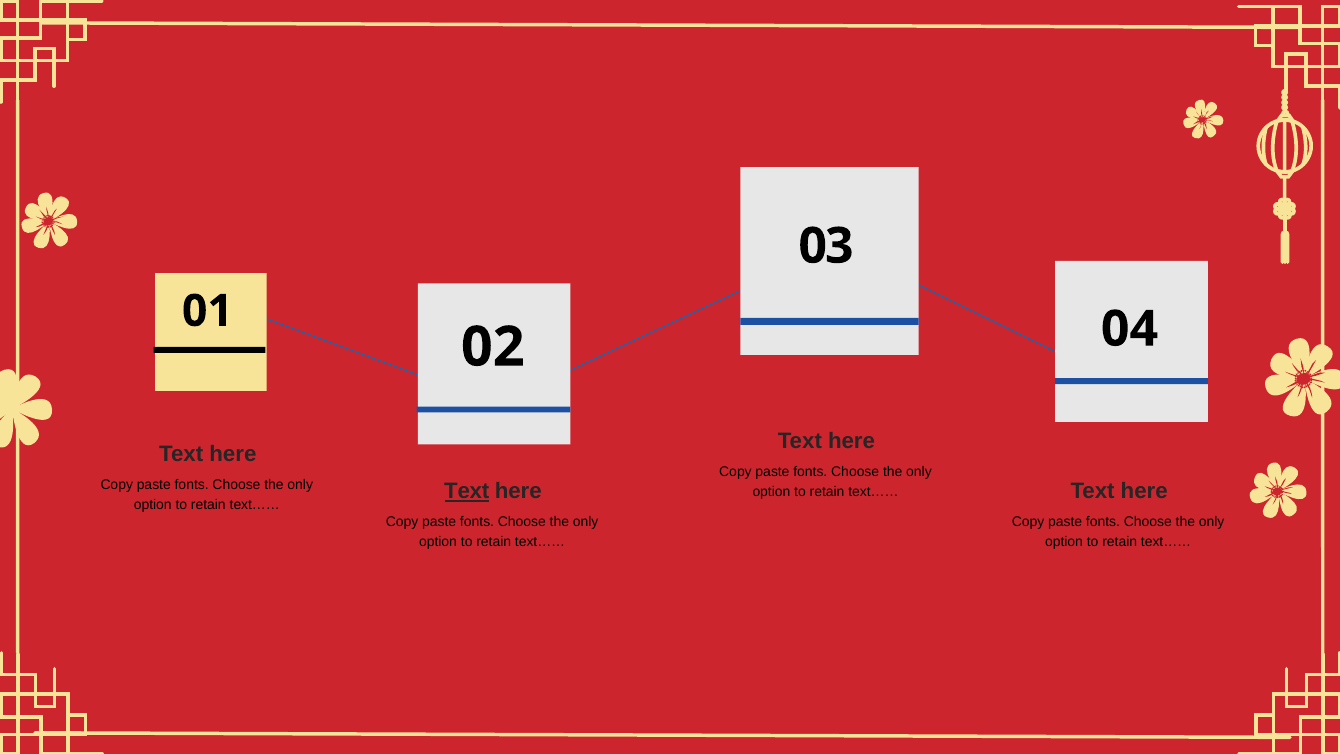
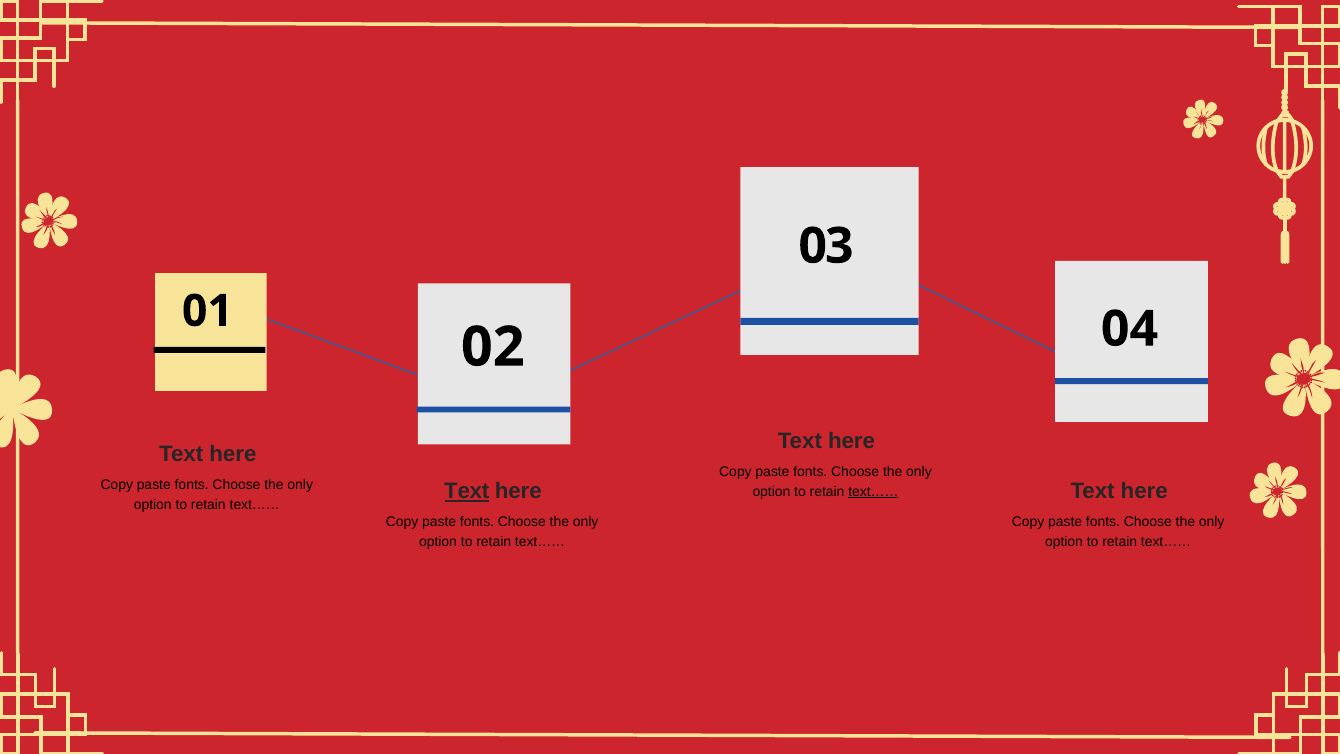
text…… underline: none -> present (873, 492)
